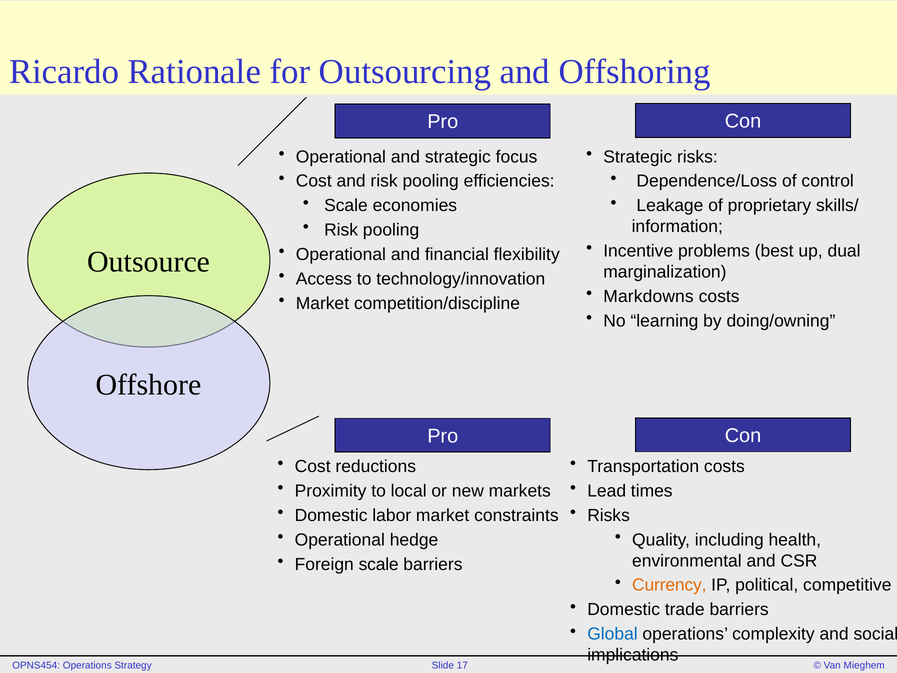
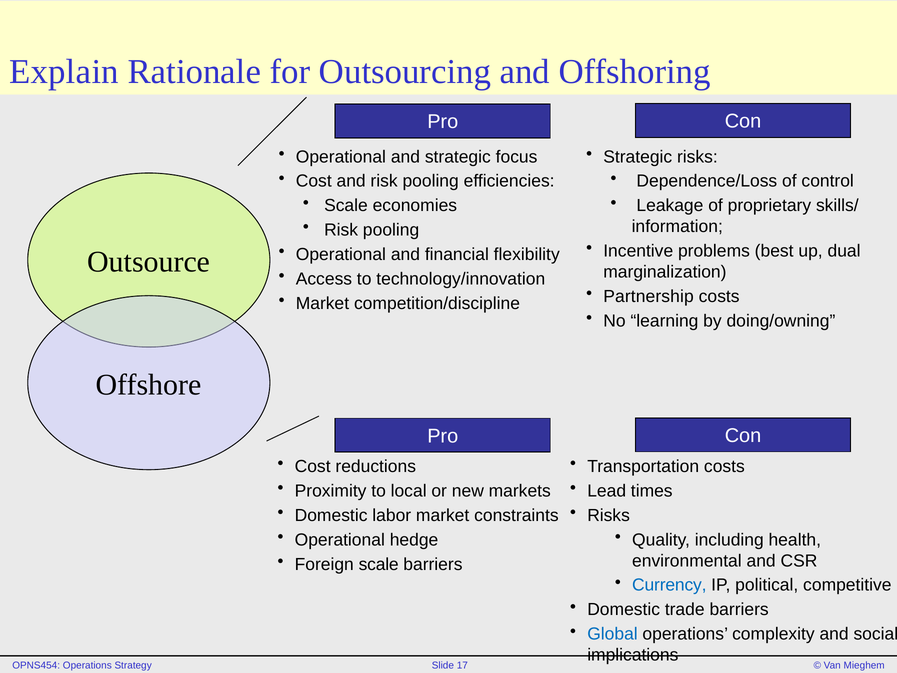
Ricardo: Ricardo -> Explain (64, 71)
Markdowns: Markdowns -> Partnership (649, 296)
Currency colour: orange -> blue (669, 585)
